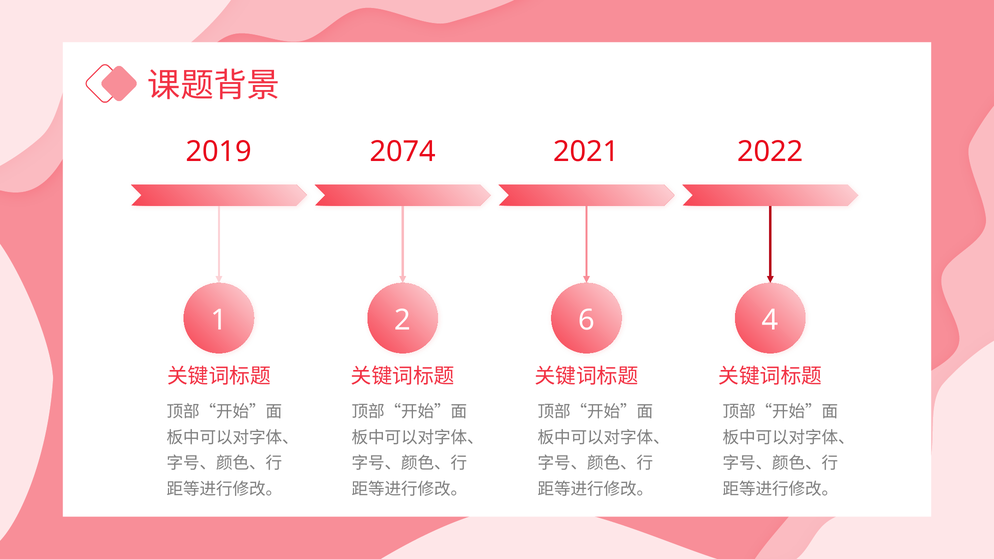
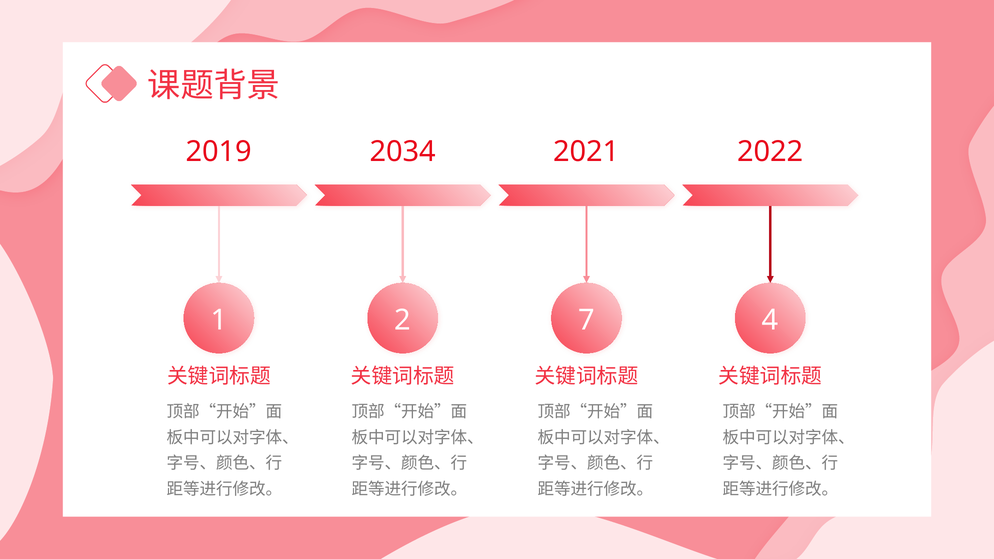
2074: 2074 -> 2034 (403, 152)
6: 6 -> 7 (586, 320)
